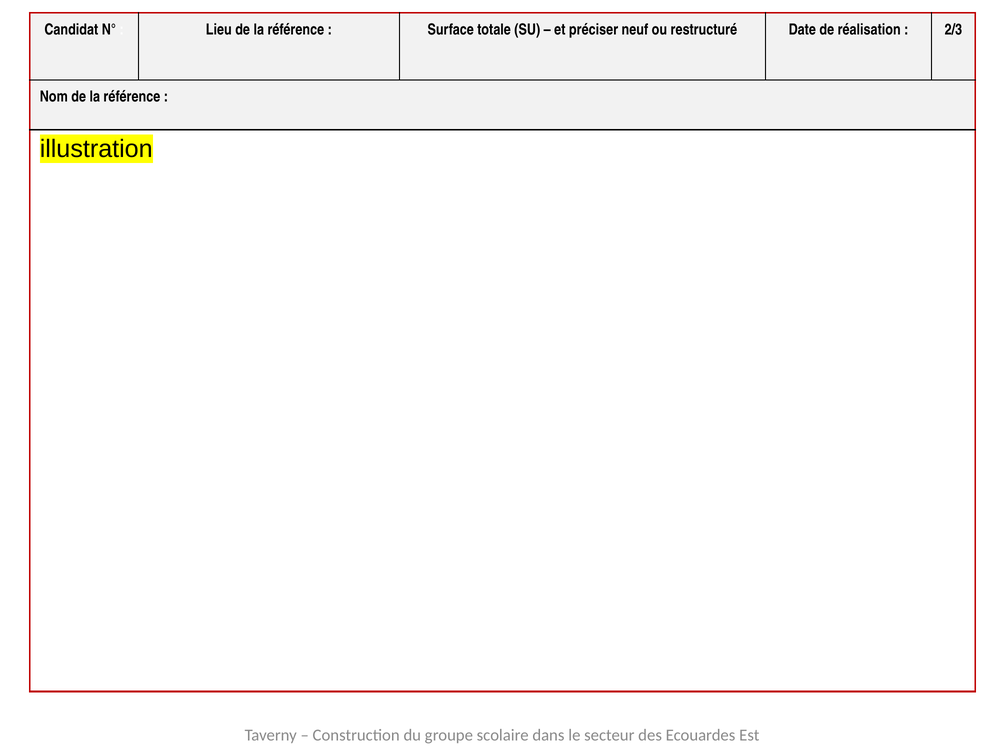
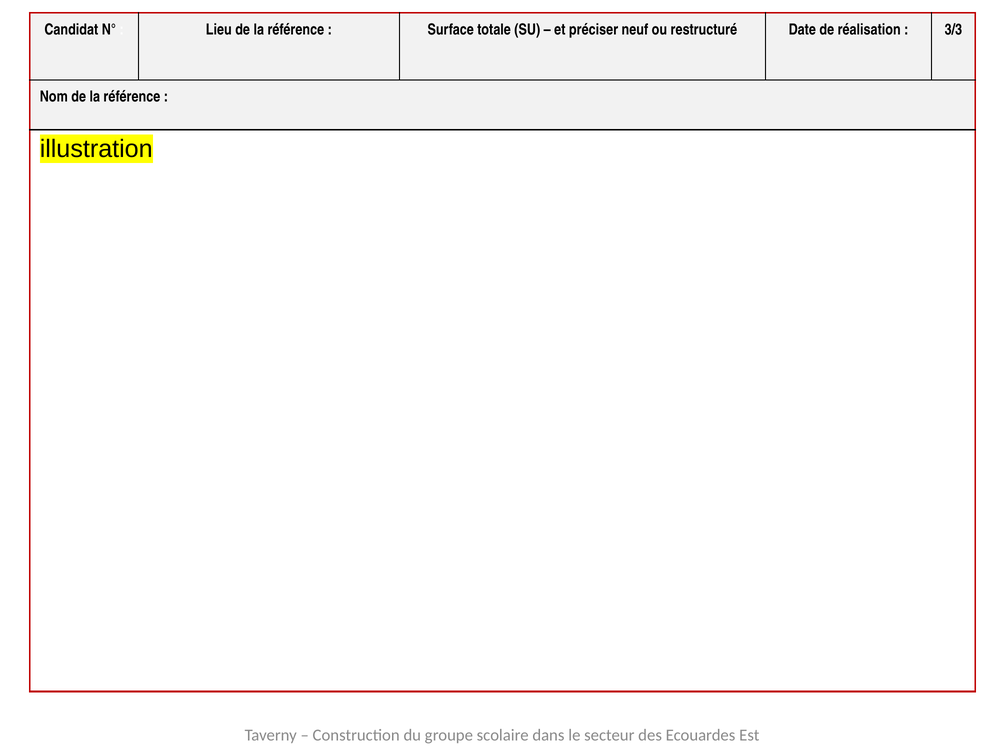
2/3: 2/3 -> 3/3 (953, 30)
